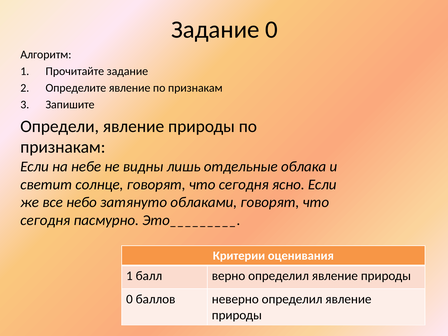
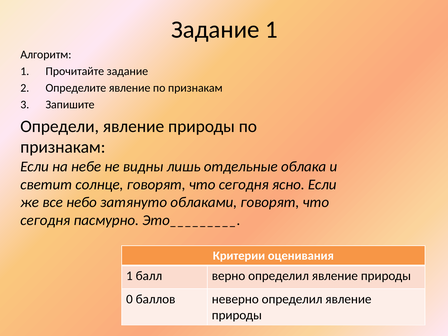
Задание 0: 0 -> 1 (272, 30)
